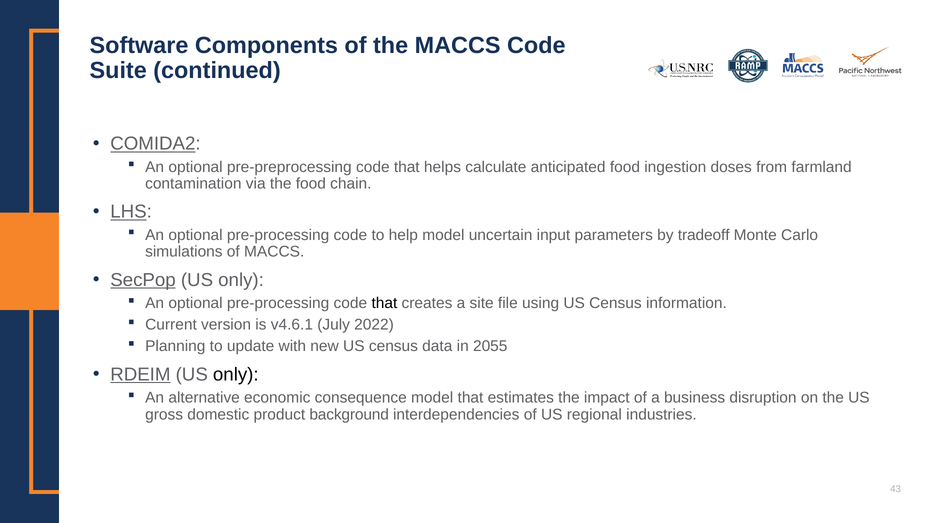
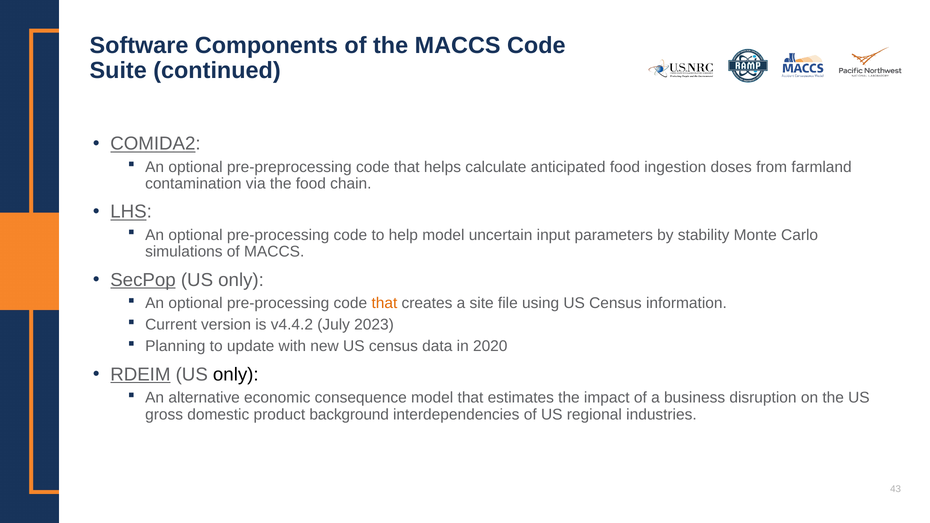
tradeoff: tradeoff -> stability (704, 235)
that colour: black -> orange (384, 303)
v4.6.1: v4.6.1 -> v4.4.2 (292, 325)
2022: 2022 -> 2023 (374, 325)
2055: 2055 -> 2020 (490, 346)
